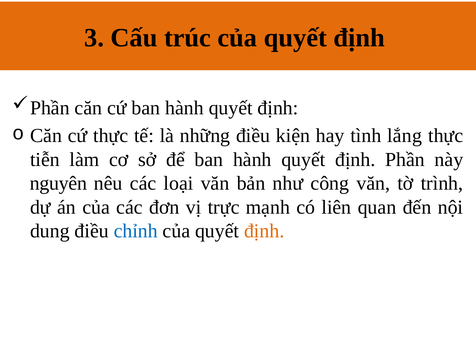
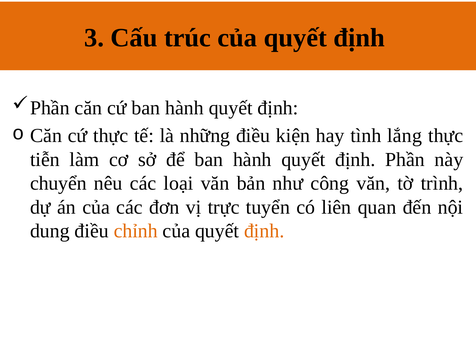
nguyên: nguyên -> chuyển (58, 183)
mạnh: mạnh -> tuyển (268, 207)
chỉnh colour: blue -> orange (136, 231)
